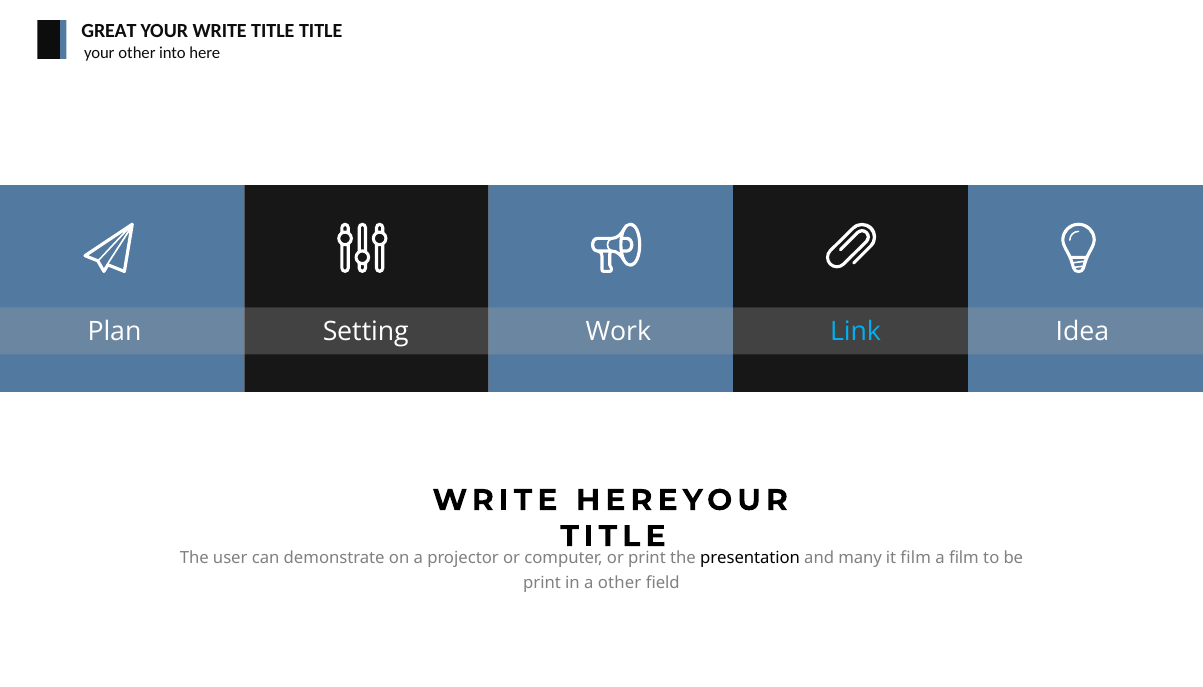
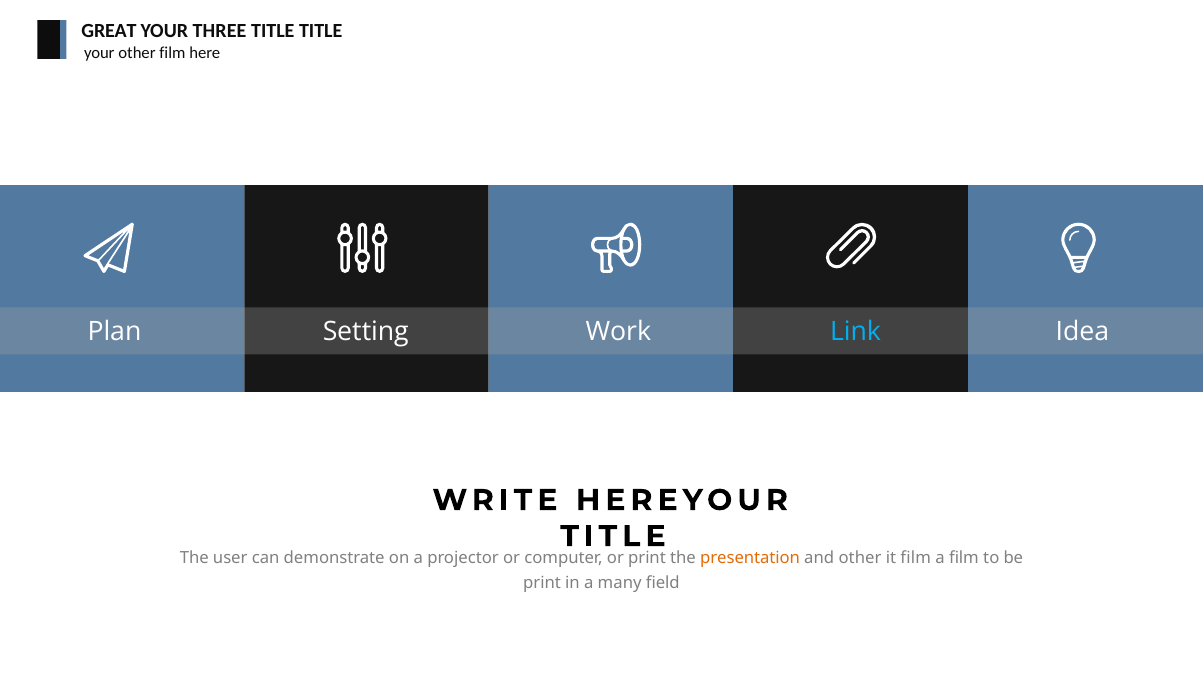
YOUR WRITE: WRITE -> THREE (220, 30)
other into: into -> film (172, 53)
presentation colour: black -> orange (750, 557)
and many: many -> other (860, 557)
a other: other -> many (620, 583)
